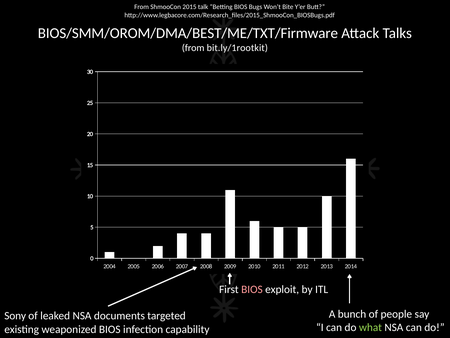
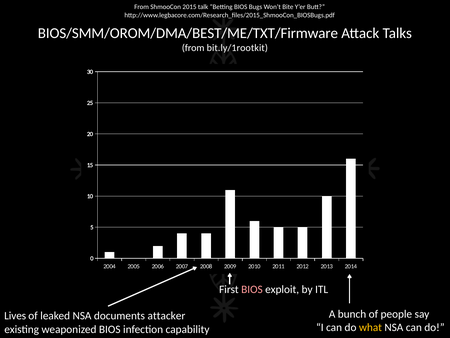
Sony: Sony -> Lives (15, 315)
targeted: targeted -> attacker (166, 315)
what colour: light green -> yellow (370, 327)
